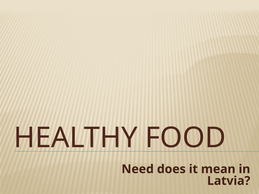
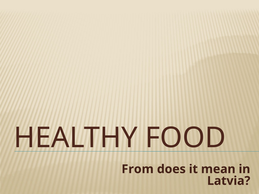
Need: Need -> From (138, 169)
